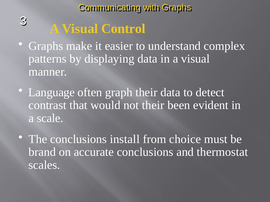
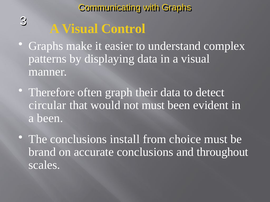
Language: Language -> Therefore (52, 92)
contrast: contrast -> circular (47, 105)
not their: their -> must (153, 105)
a scale: scale -> been (50, 118)
thermostat: thermostat -> throughout (222, 152)
